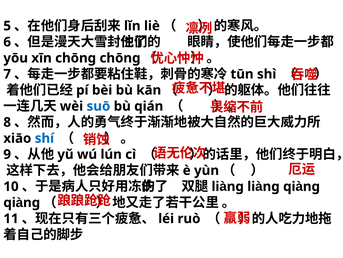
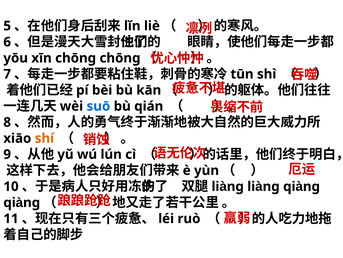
shí colour: blue -> orange (44, 138)
